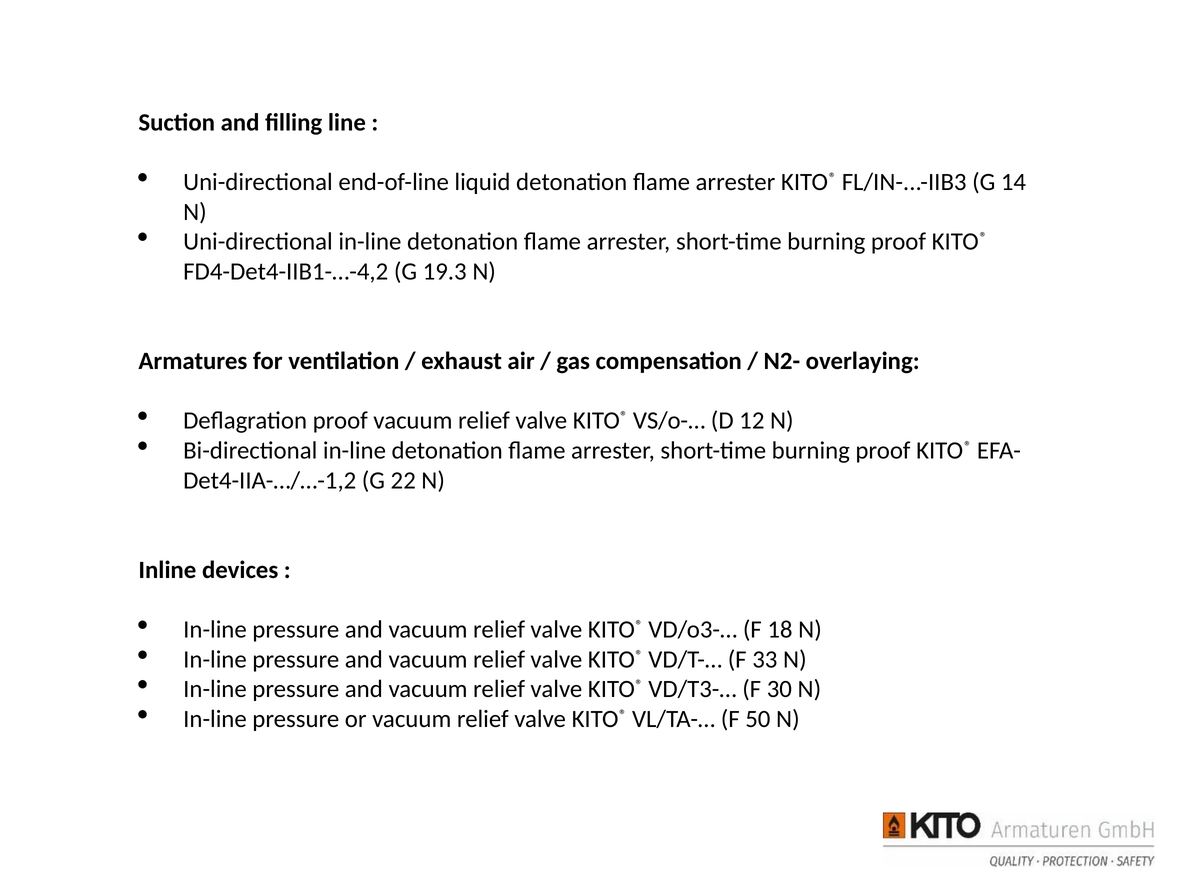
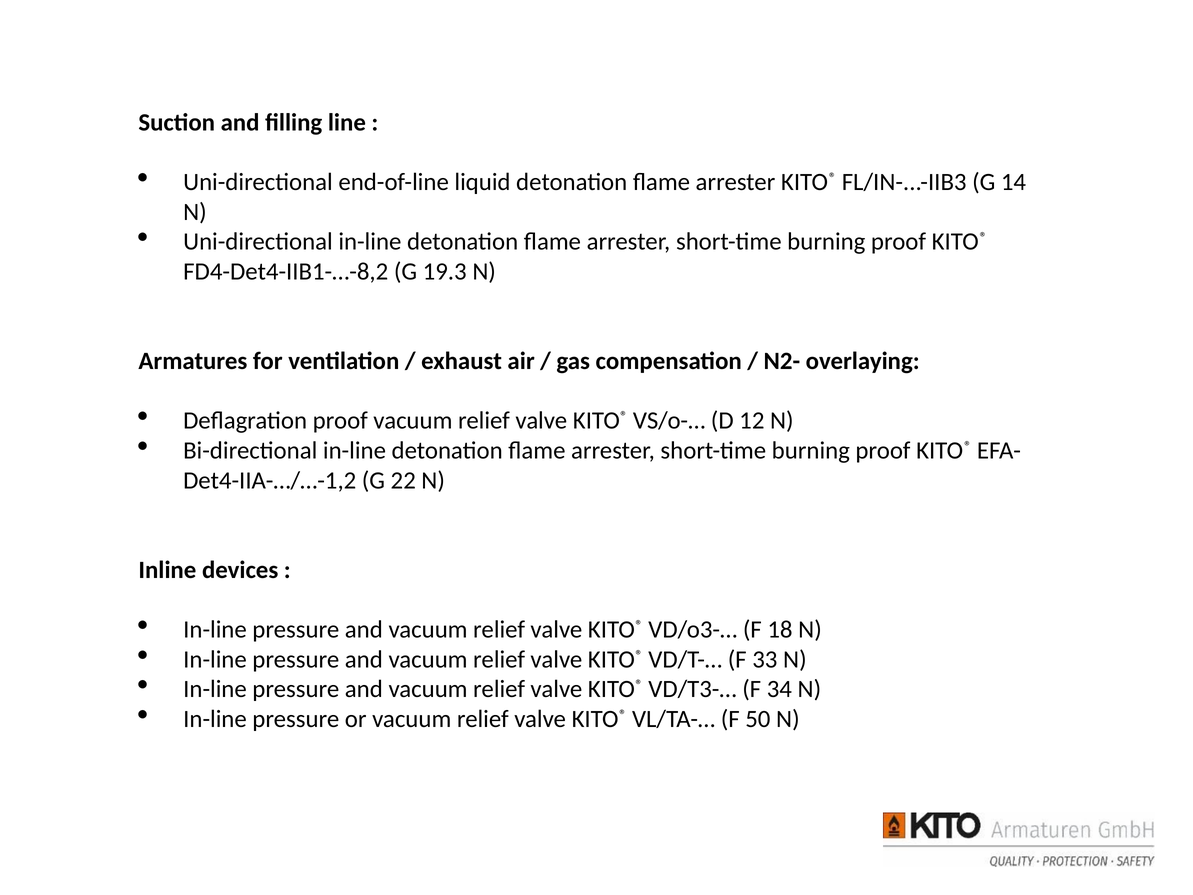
FD4-Det4-IIB1-…-4,2: FD4-Det4-IIB1-…-4,2 -> FD4-Det4-IIB1-…-8,2 (286, 271)
30: 30 -> 34 (779, 689)
